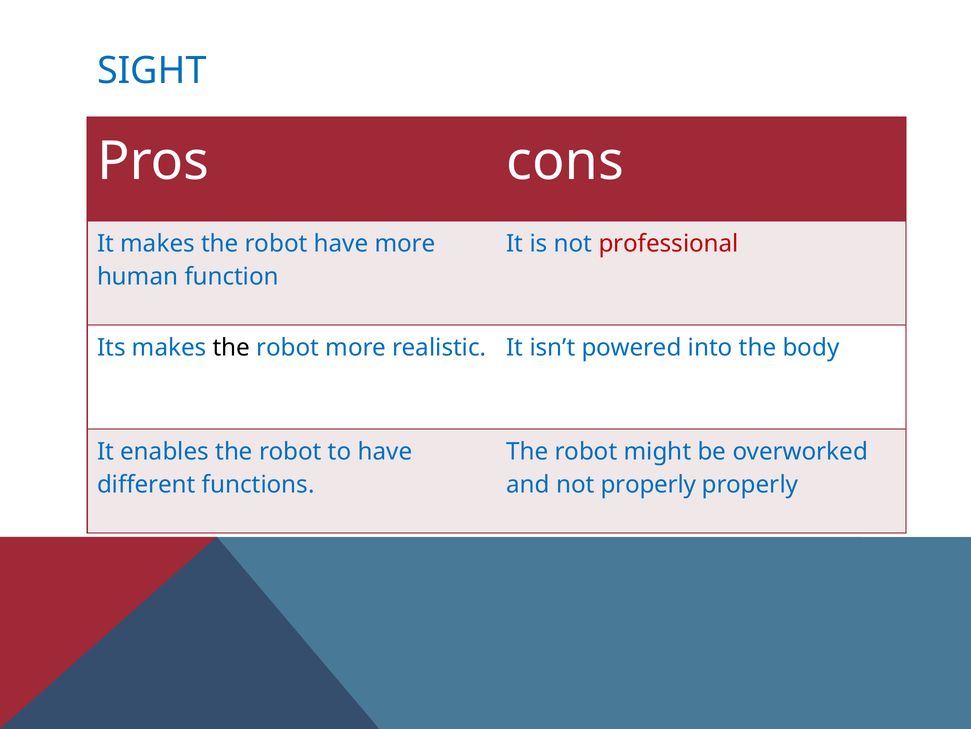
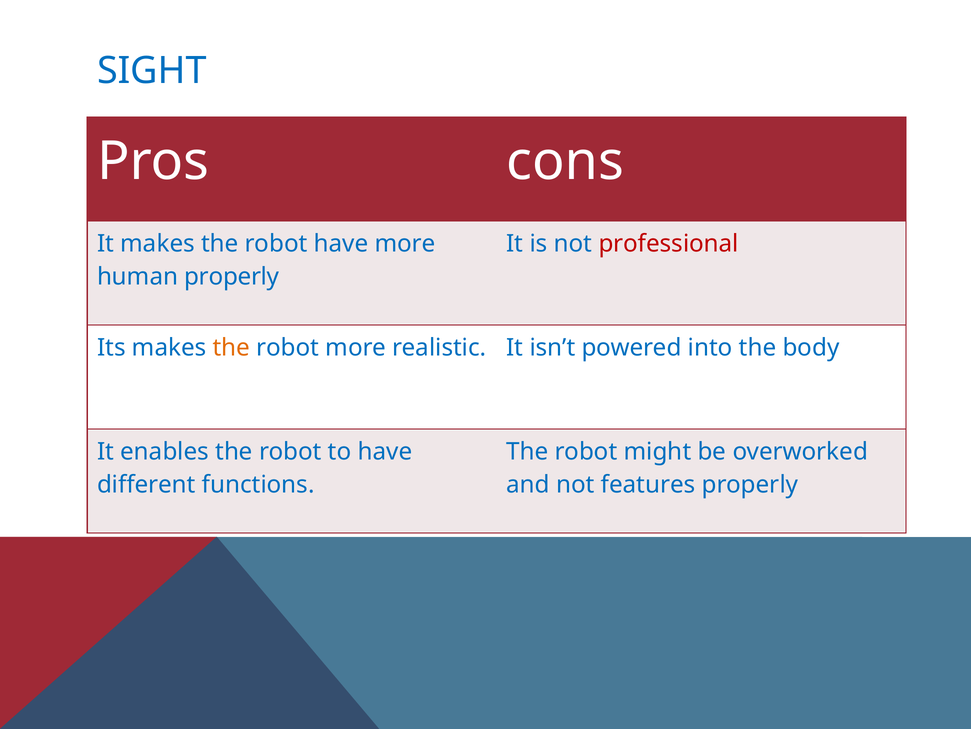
human function: function -> properly (232, 276)
the colour: black -> orange (231, 347)
not properly: properly -> features (648, 484)
